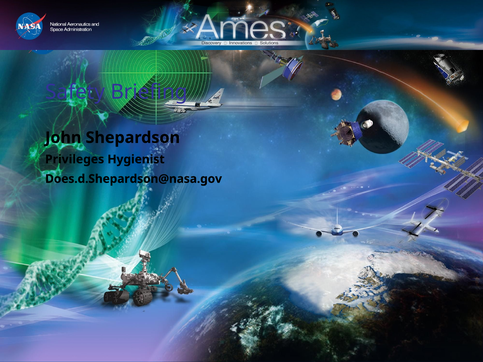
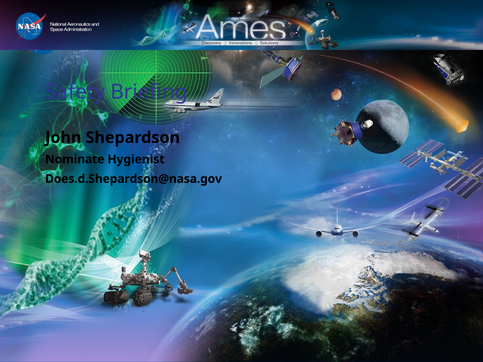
Privileges: Privileges -> Nominate (75, 159)
